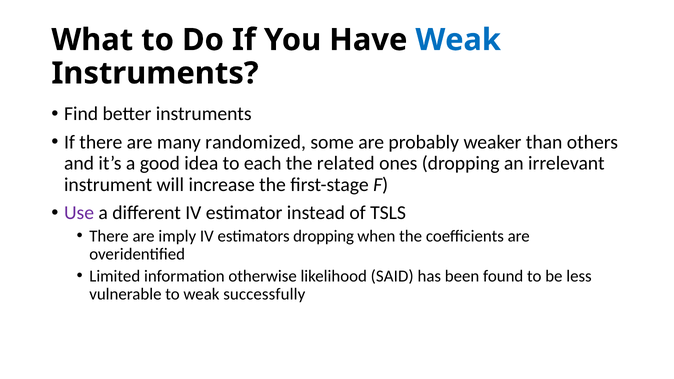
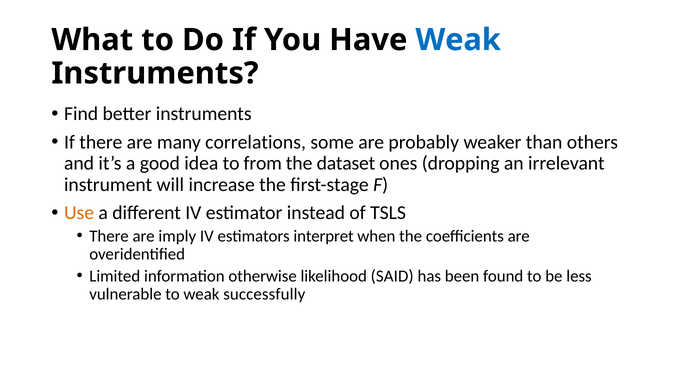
randomized: randomized -> correlations (256, 142)
each: each -> from (263, 163)
related: related -> dataset (346, 163)
Use colour: purple -> orange (79, 213)
estimators dropping: dropping -> interpret (324, 236)
